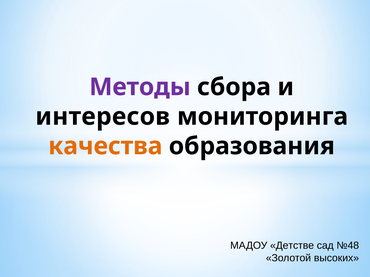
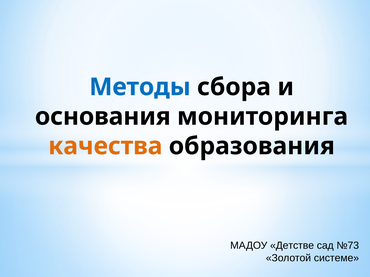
Методы colour: purple -> blue (140, 87)
интересов: интересов -> основания (103, 117)
№48: №48 -> №73 (348, 246)
высоких: высоких -> системе (336, 258)
